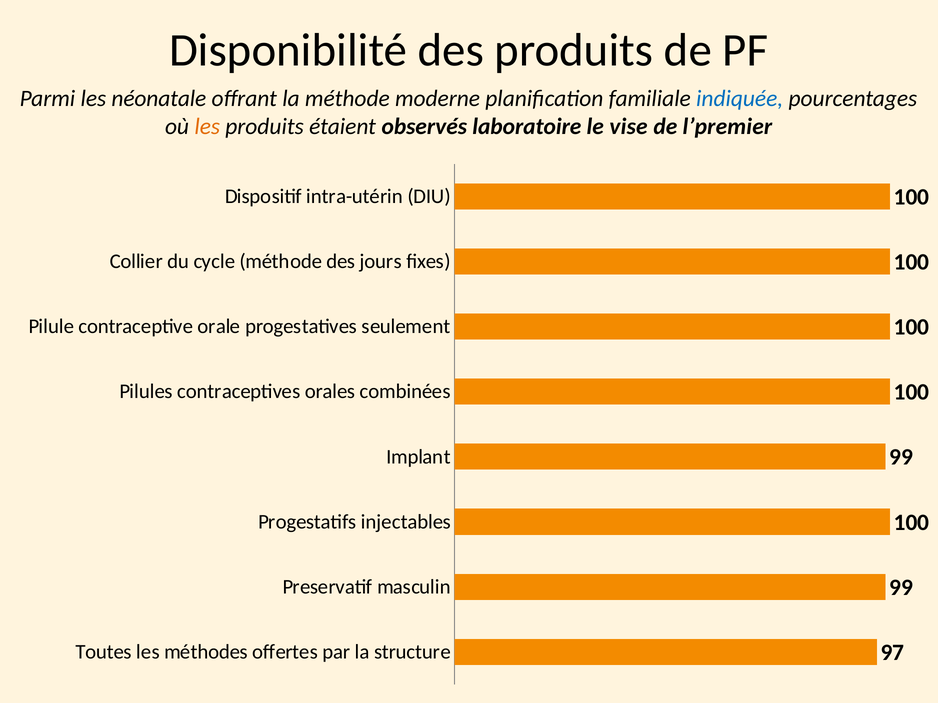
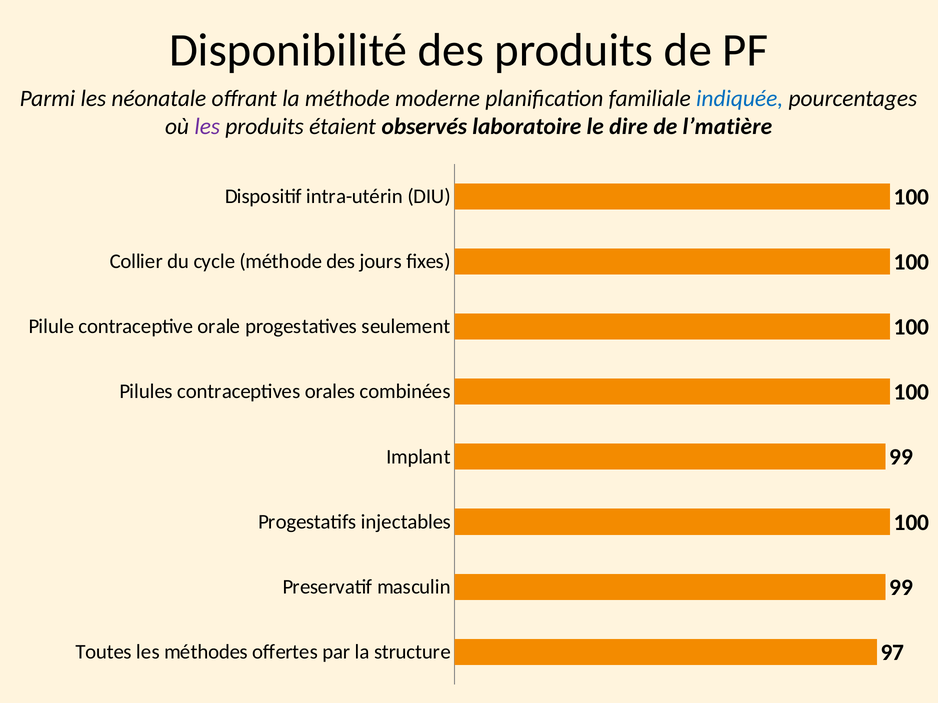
les colour: orange -> purple (207, 127)
vise: vise -> dire (629, 127)
l’premier: l’premier -> l’matière (727, 127)
